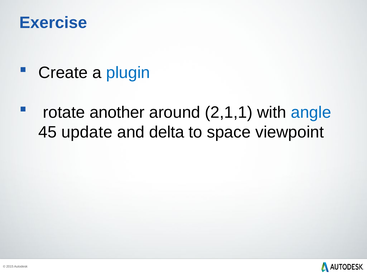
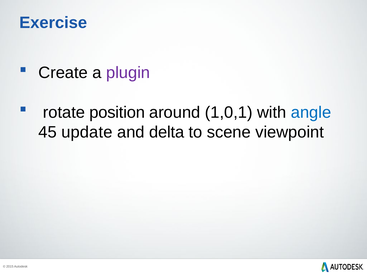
plugin colour: blue -> purple (128, 73)
another: another -> position (117, 112)
2,1,1: 2,1,1 -> 1,0,1 (229, 112)
space: space -> scene (229, 132)
